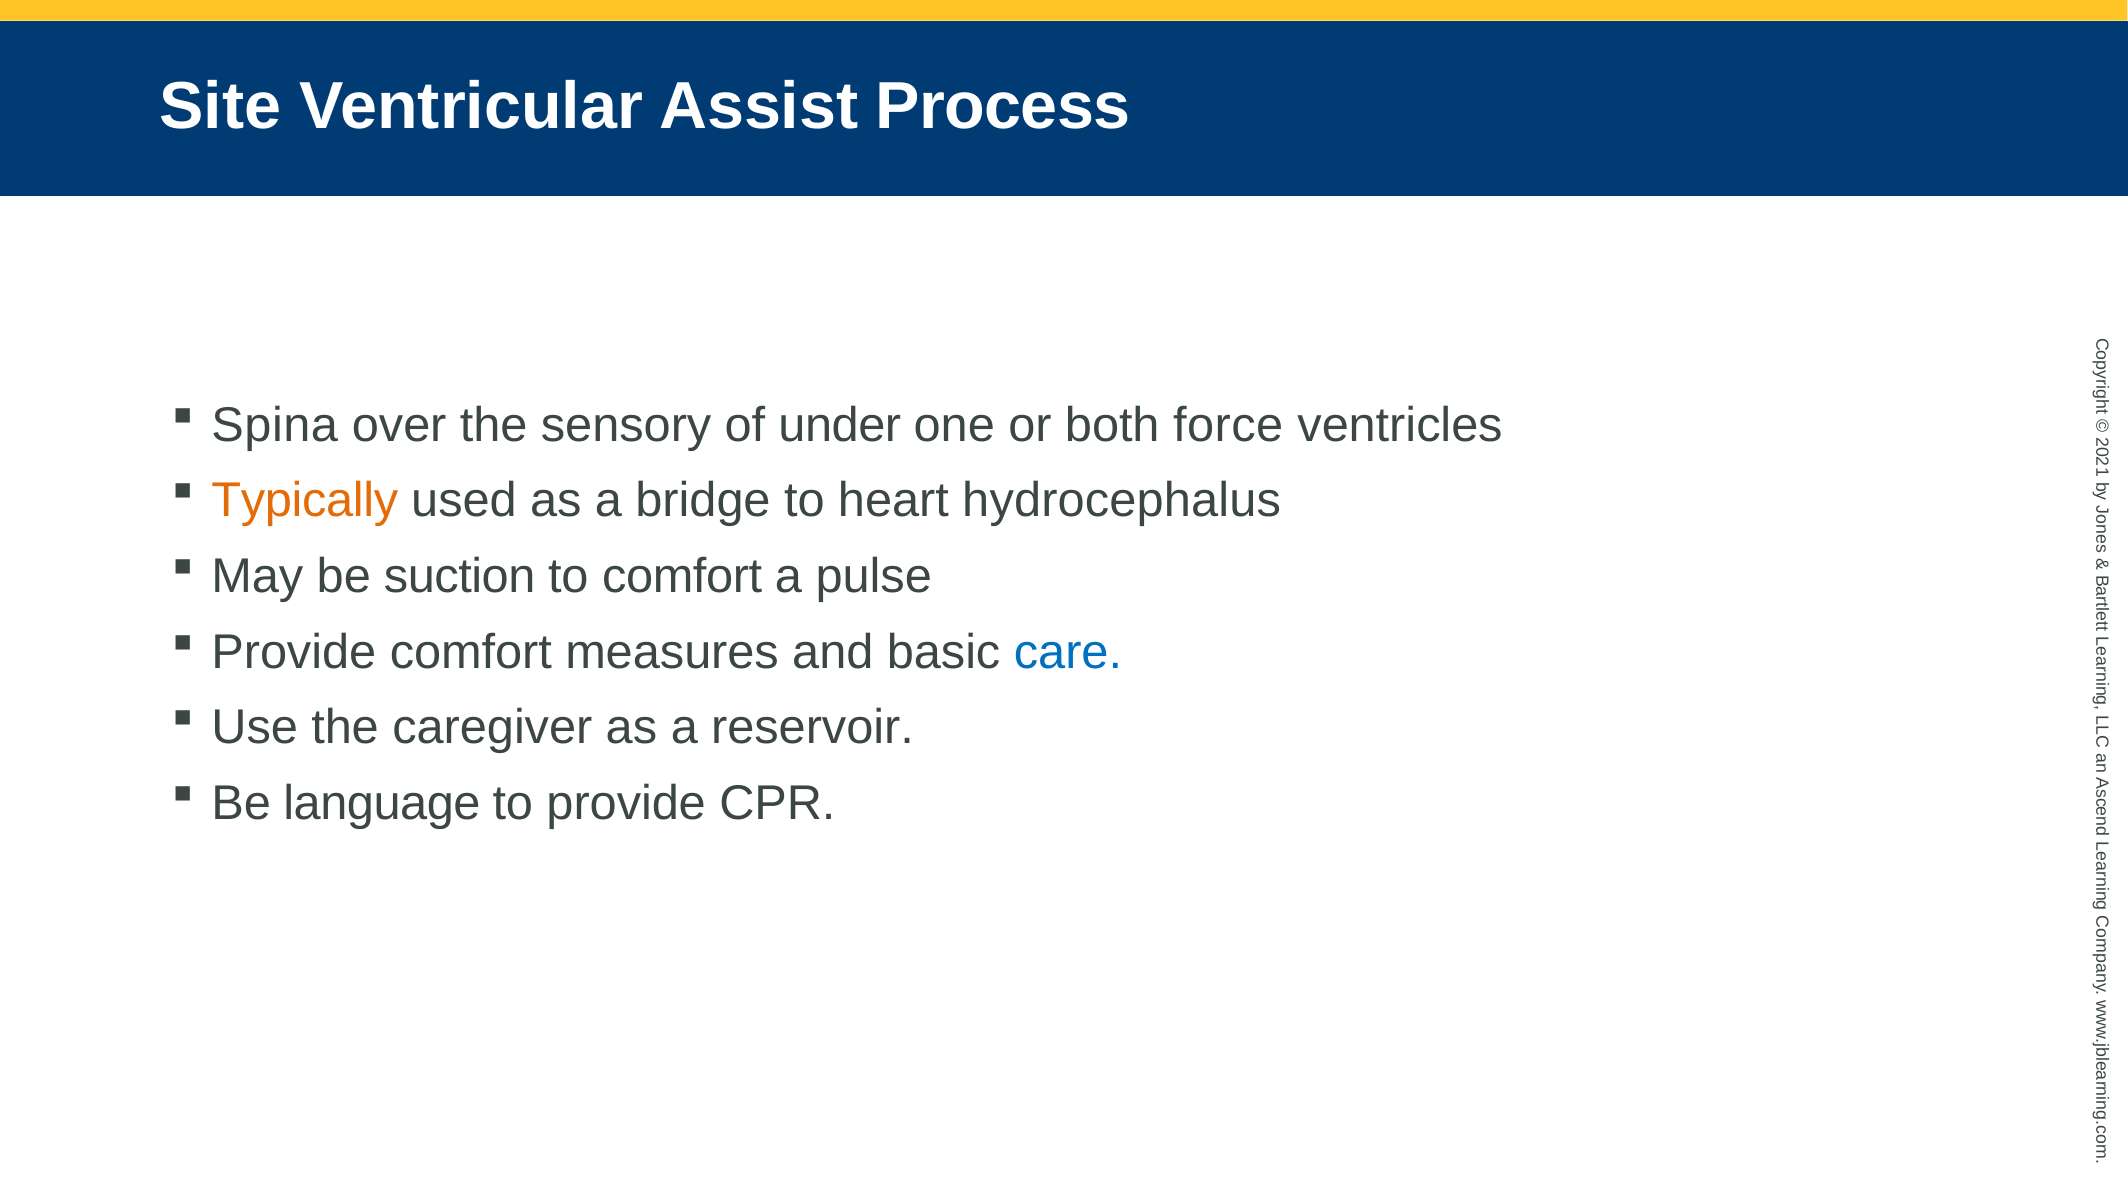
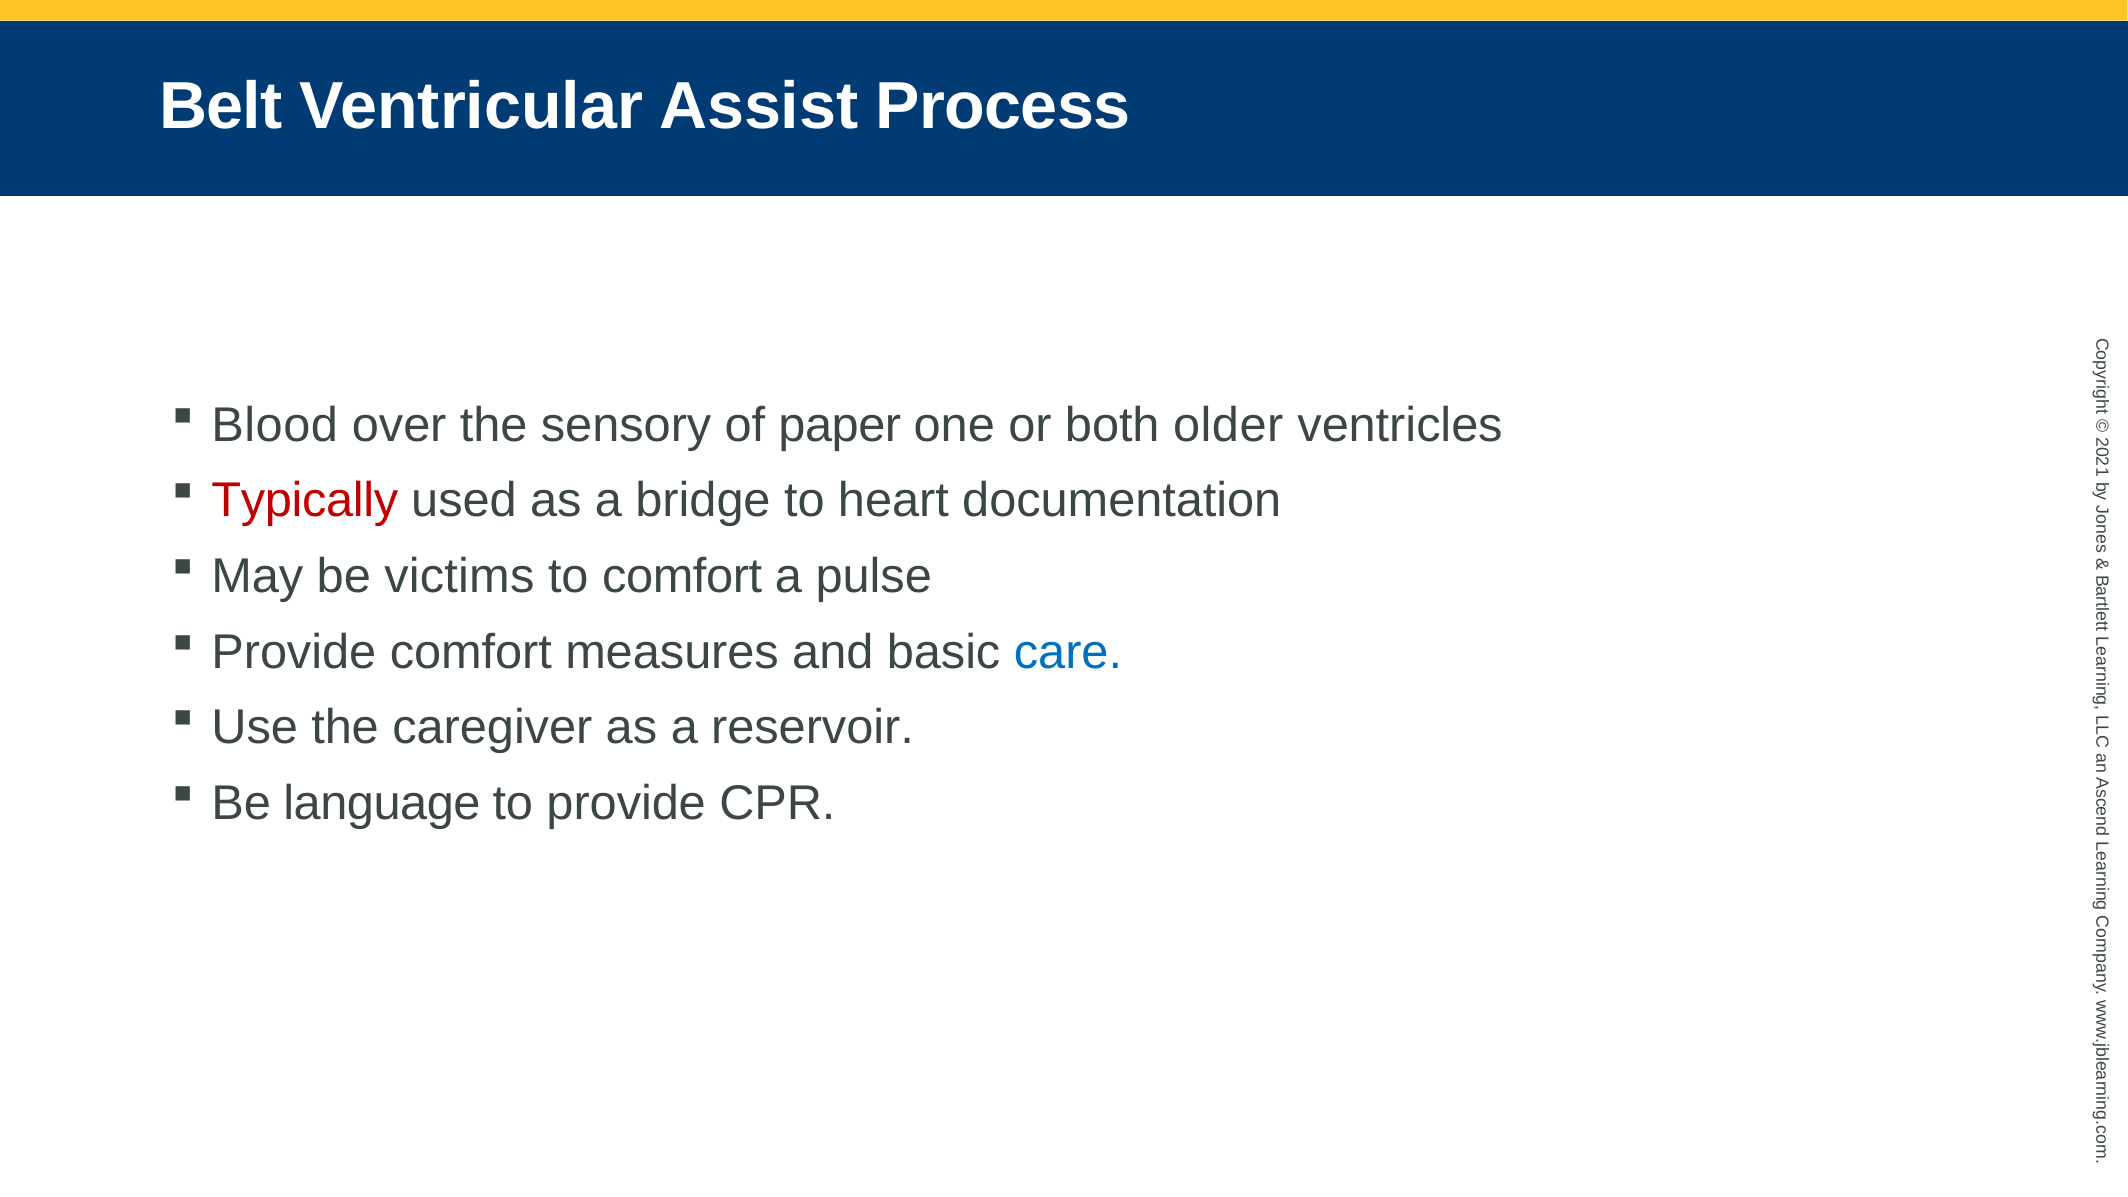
Site: Site -> Belt (221, 107)
Spina: Spina -> Blood (275, 425)
under: under -> paper (840, 425)
force: force -> older (1228, 425)
Typically colour: orange -> red (305, 501)
hydrocephalus: hydrocephalus -> documentation (1122, 501)
suction: suction -> victims (459, 576)
